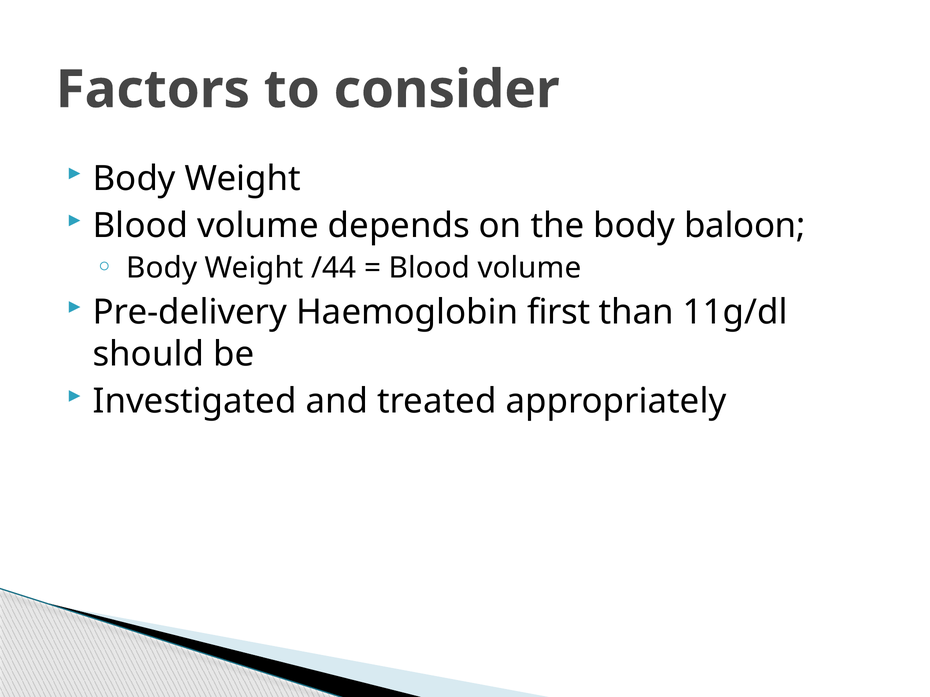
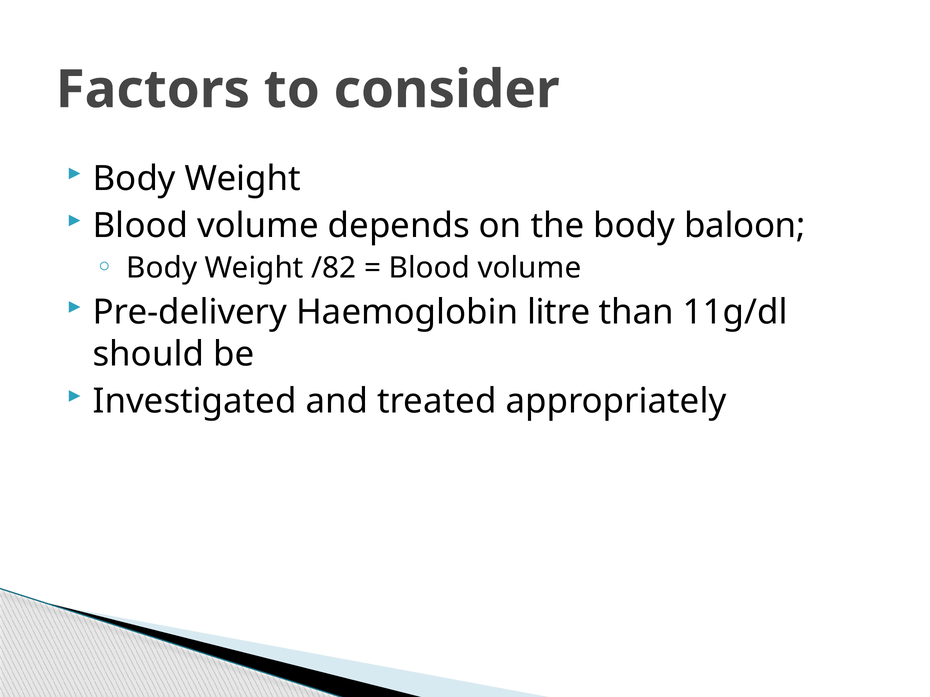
/44: /44 -> /82 (334, 268)
first: first -> litre (559, 313)
